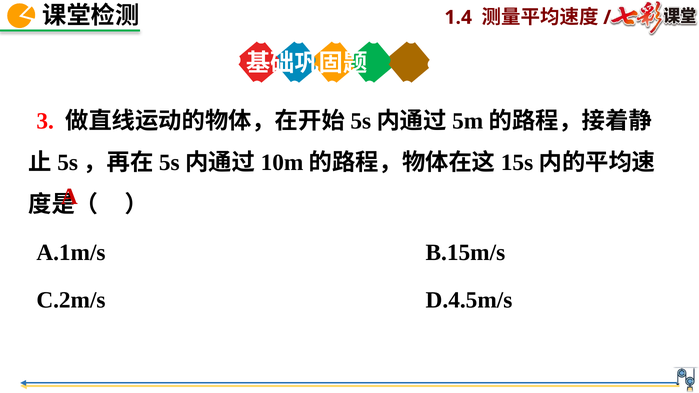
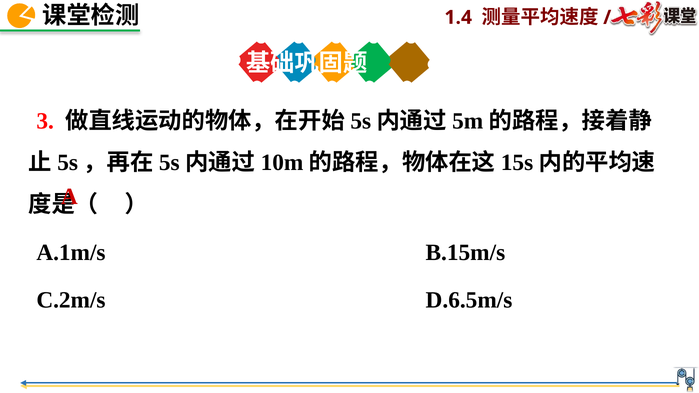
D.4.5m/s: D.4.5m/s -> D.6.5m/s (469, 300)
